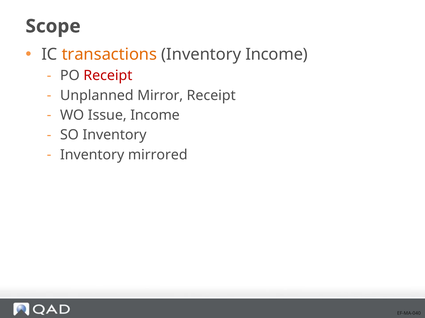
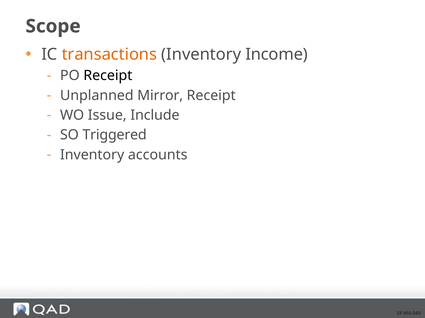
Receipt colour: red -> black (108, 76)
Issue Income: Income -> Include (155, 115)
SO Inventory: Inventory -> Triggered (115, 135)
mirrored: mirrored -> accounts (158, 155)
